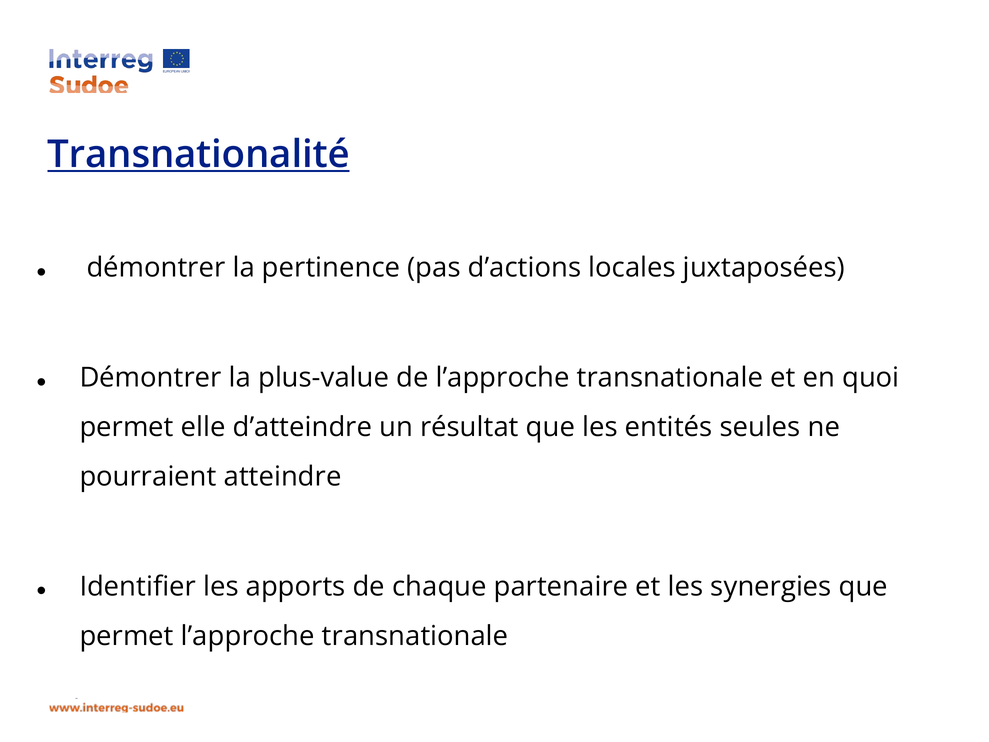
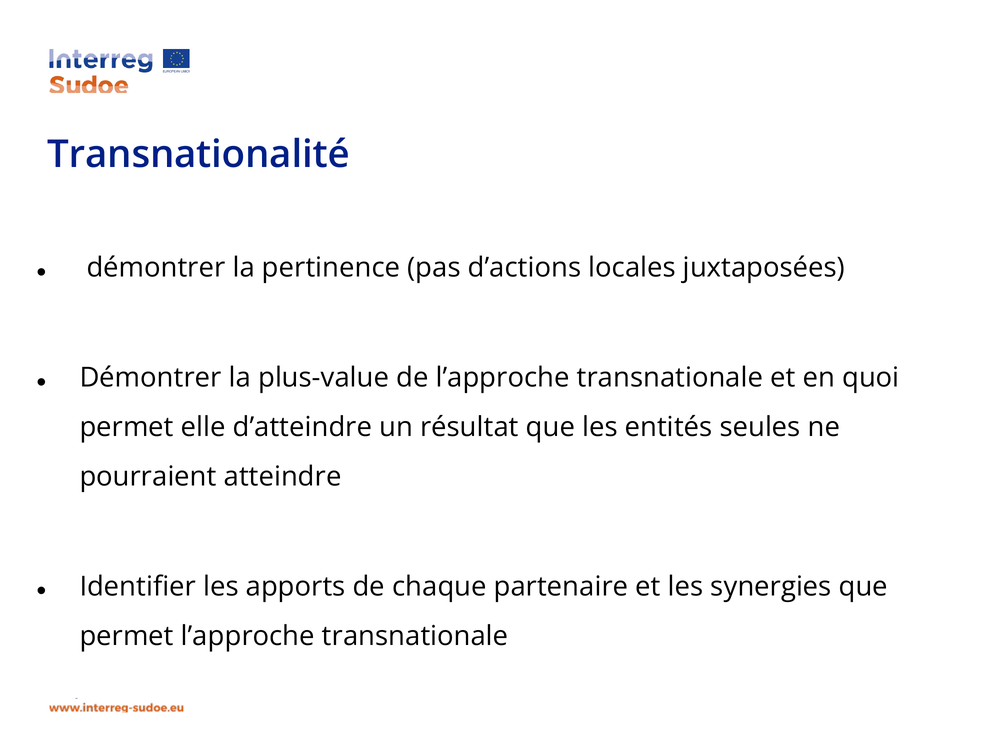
Transnationalité underline: present -> none (199, 154)
